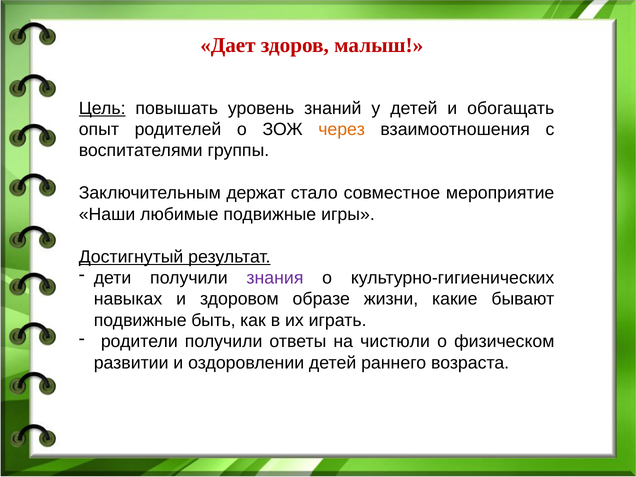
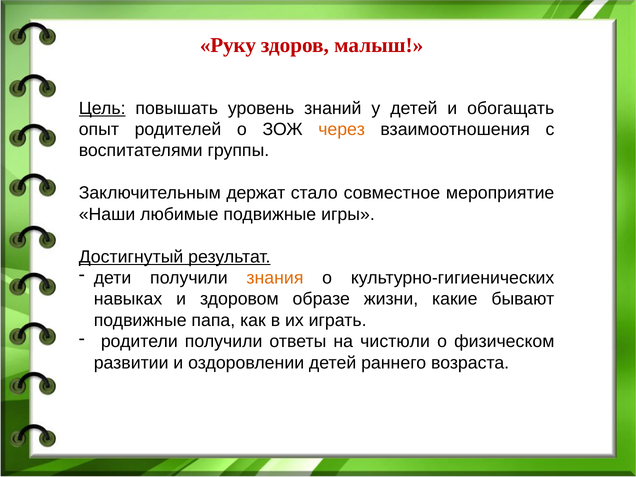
Дает: Дает -> Руку (228, 45)
знания colour: purple -> orange (275, 278)
быть: быть -> папа (213, 320)
